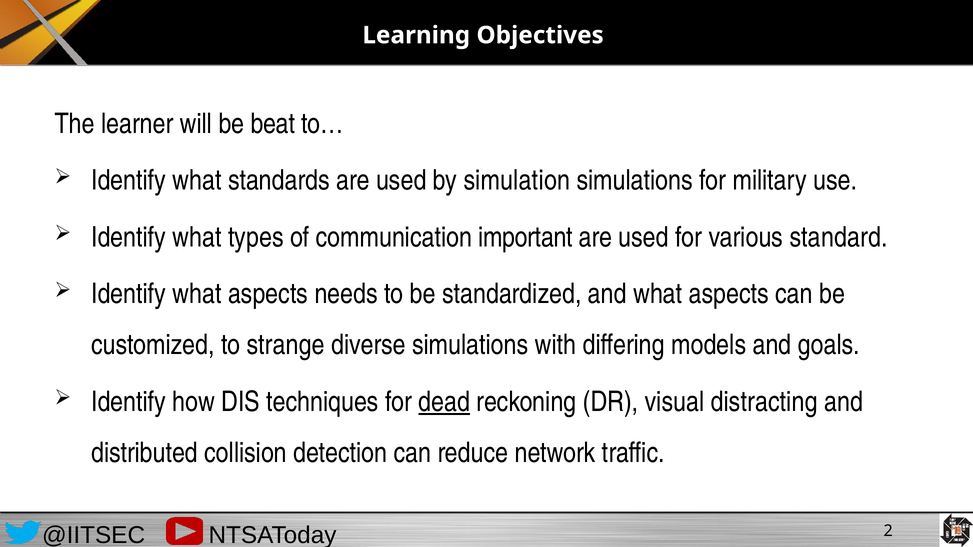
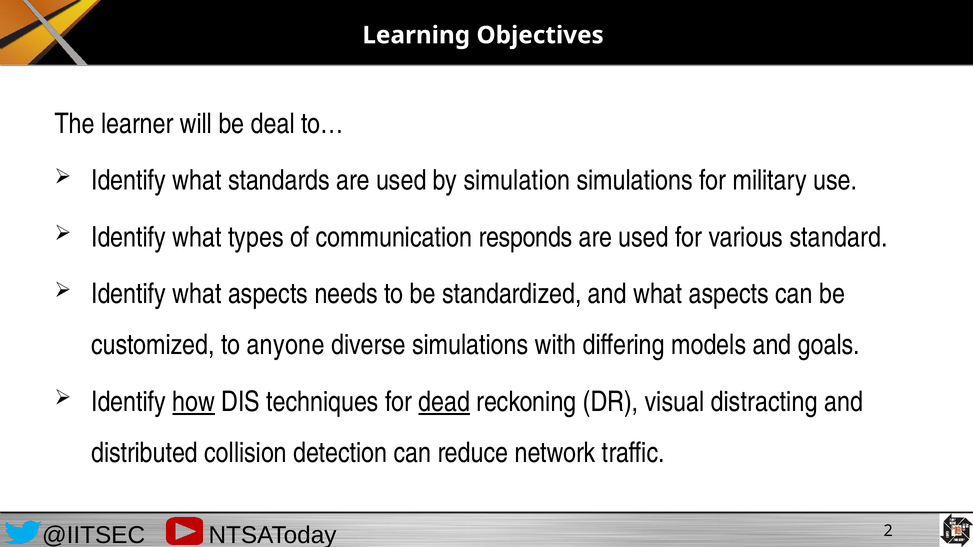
beat: beat -> deal (273, 124)
important: important -> responds (526, 237)
strange: strange -> anyone (286, 345)
how underline: none -> present (194, 402)
